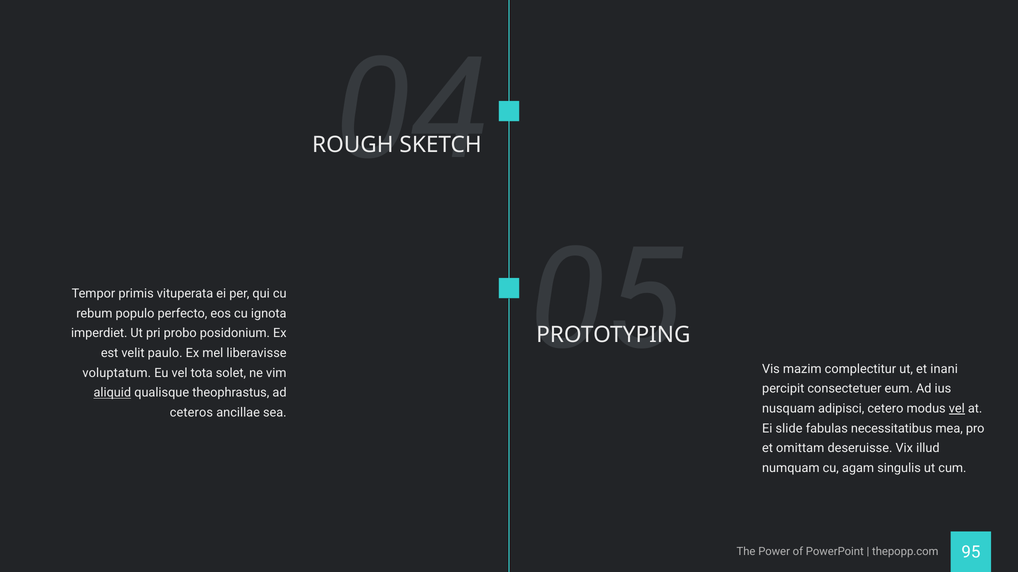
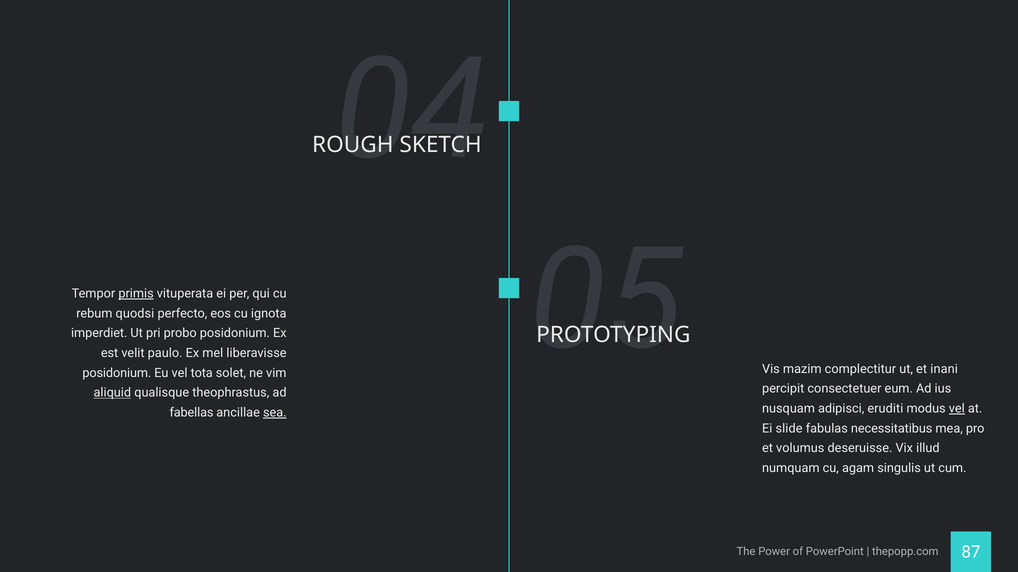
primis underline: none -> present (136, 294)
populo: populo -> quodsi (135, 314)
voluptatum: voluptatum -> posidonium (117, 373)
cetero: cetero -> eruditi (885, 409)
ceteros: ceteros -> fabellas (192, 413)
sea underline: none -> present (275, 413)
omittam: omittam -> volumus (800, 449)
95: 95 -> 87 (971, 553)
